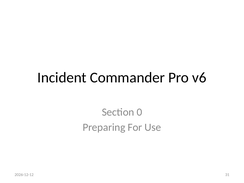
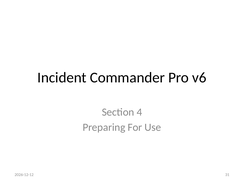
0: 0 -> 4 (139, 112)
